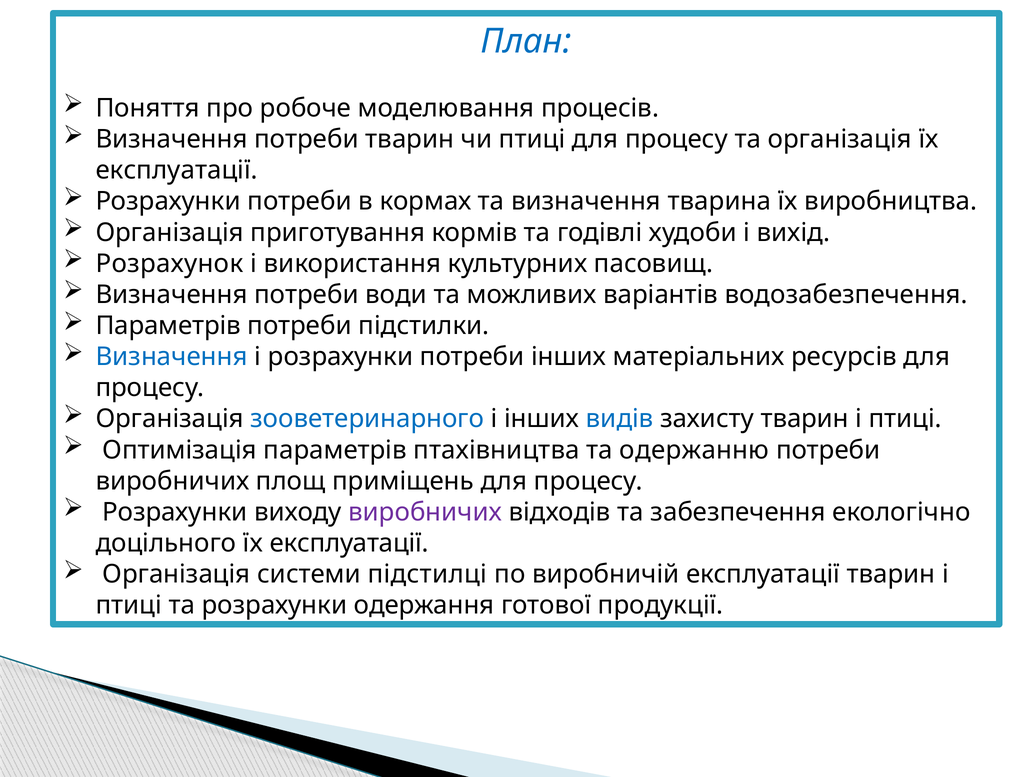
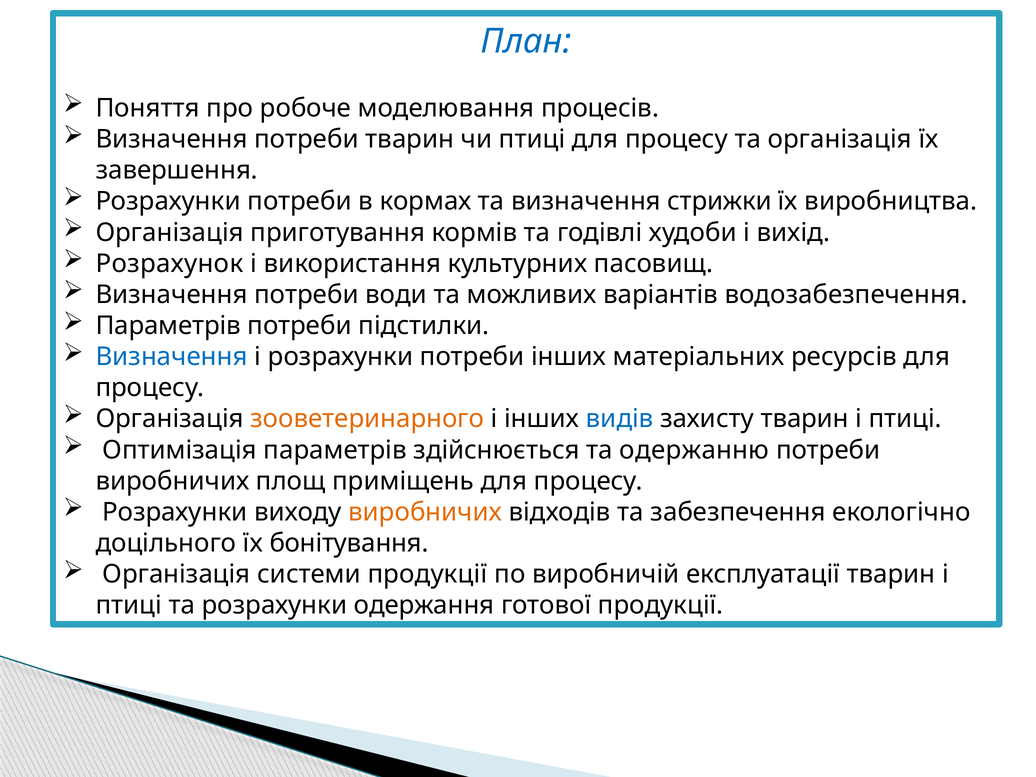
експлуатації: експлуатації -> завершення (177, 170)
тварина: тварина -> стрижки (720, 201)
зооветеринарного colour: blue -> orange (367, 419)
птахівництва: птахівництва -> здійснюється (497, 450)
виробничих colour: purple -> orange (425, 512)
доцільного їх експлуатації: експлуатації -> бонітування (349, 543)
системи підстилці: підстилці -> продукції (427, 574)
